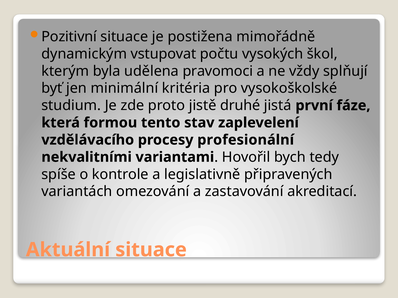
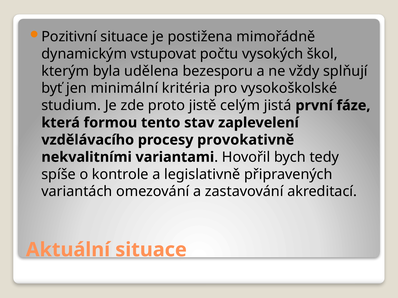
pravomoci: pravomoci -> bezesporu (218, 71)
druhé: druhé -> celým (240, 106)
profesionální: profesionální -> provokativně (246, 140)
